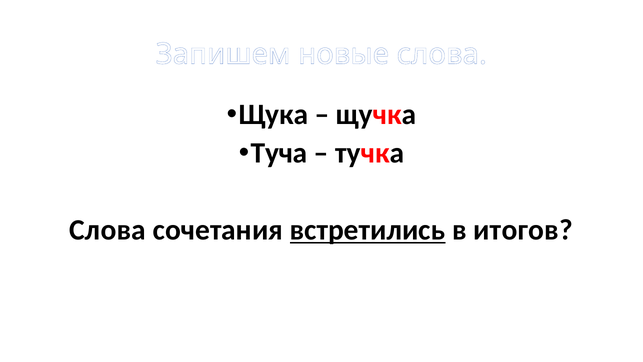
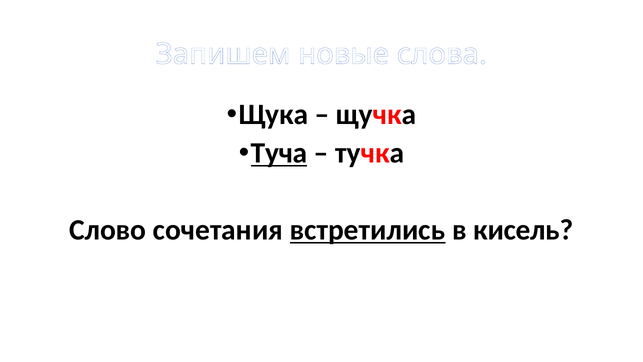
Туча underline: none -> present (279, 153)
Слова: Слова -> Слово (108, 230)
итогов: итогов -> кисель (523, 230)
